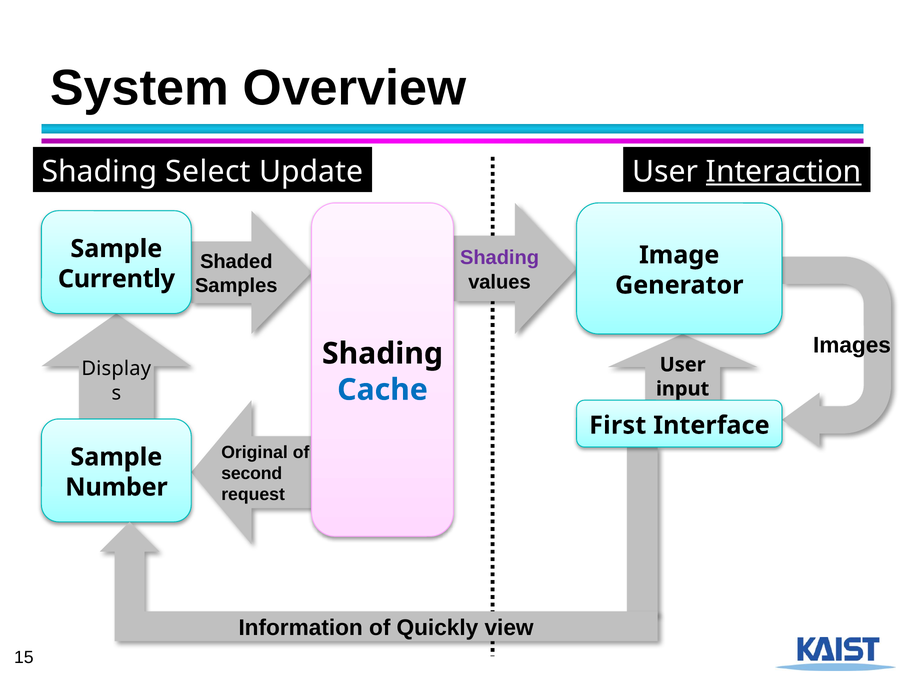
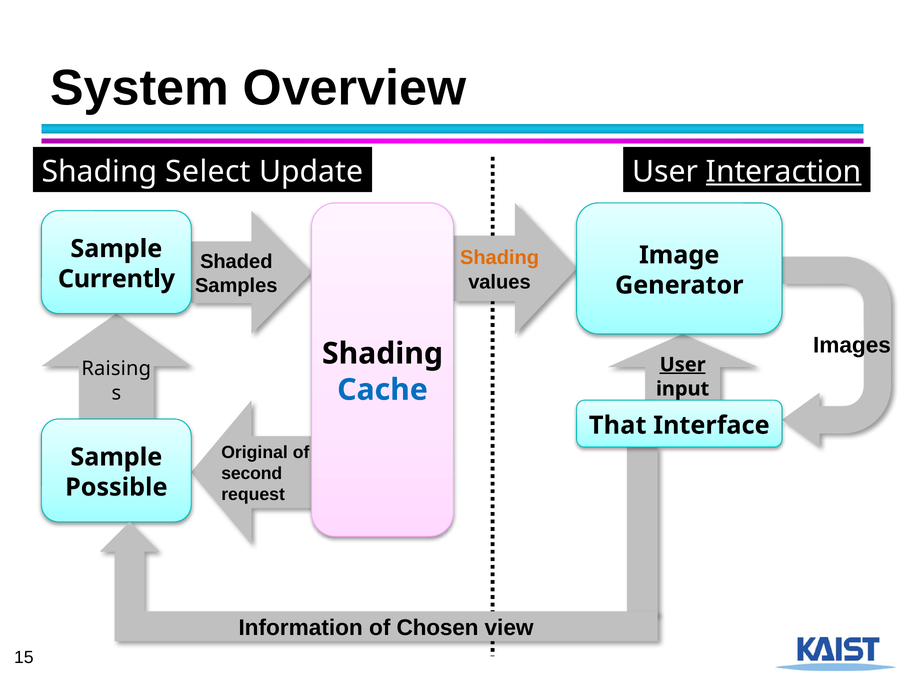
Shading colour: purple -> orange (500, 258)
User underline: none -> present (683, 365)
Display: Display -> Raising (116, 369)
First: First -> That (618, 425)
Number: Number -> Possible (116, 487)
Quickly: Quickly -> Chosen (438, 628)
